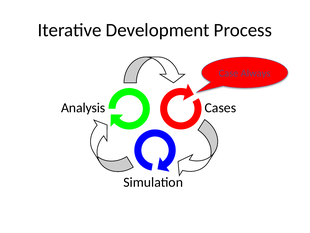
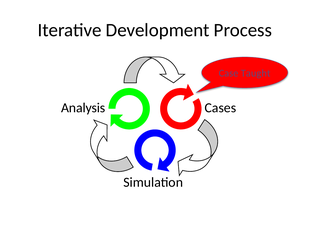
Always: Always -> Taught (256, 73)
